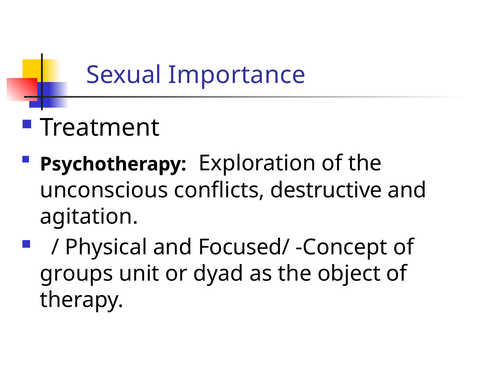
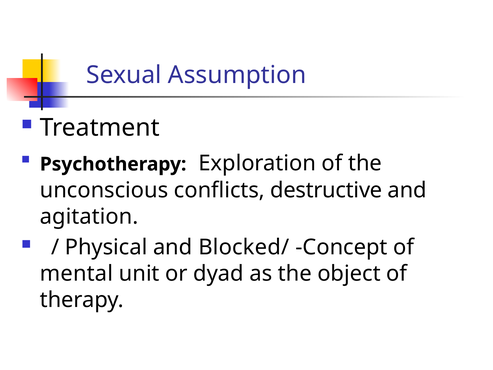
Importance: Importance -> Assumption (237, 75)
Focused/: Focused/ -> Blocked/ (244, 247)
groups: groups -> mental (76, 273)
